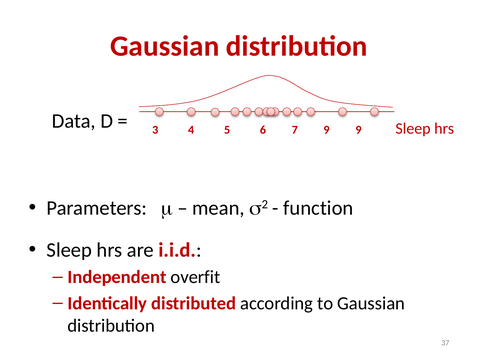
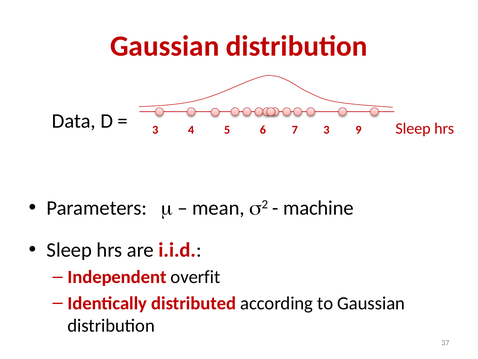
7 9: 9 -> 3 (326, 130)
function: function -> machine (318, 208)
